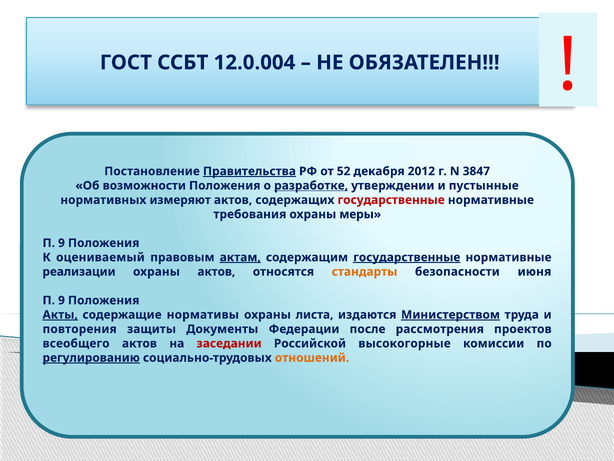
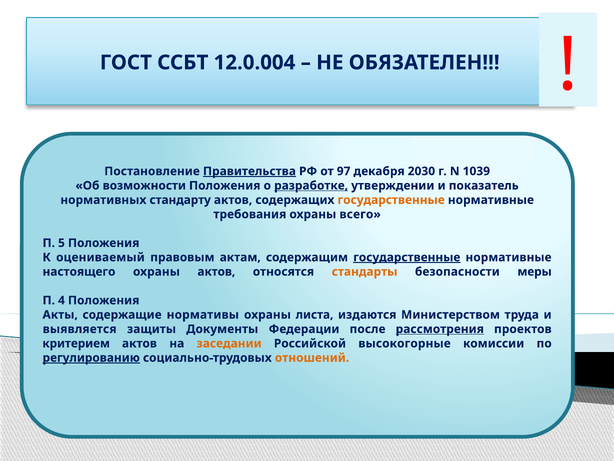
52: 52 -> 97 (344, 171)
2012: 2012 -> 2030 (421, 171)
3847: 3847 -> 1039 (476, 171)
пустынные: пустынные -> показатель (484, 185)
измеряют: измеряют -> стандарту (180, 200)
государственные colour: red -> orange (391, 200)
меры: меры -> всего (360, 214)
9: 9 -> 5 (61, 243)
актам underline: present -> none (240, 257)
реализации: реализации -> настоящего (79, 271)
июня: июня -> меры (535, 271)
9: 9 -> 4 (61, 300)
Акты underline: present -> none (60, 314)
Министерством underline: present -> none (450, 314)
повторения: повторения -> выявляется (80, 329)
рассмотрения underline: none -> present (440, 329)
всеобщего: всеобщего -> критерием (76, 343)
заседании colour: red -> orange (229, 343)
